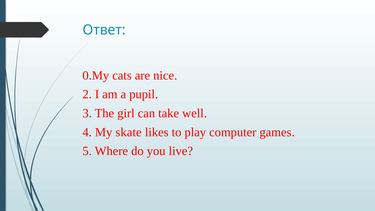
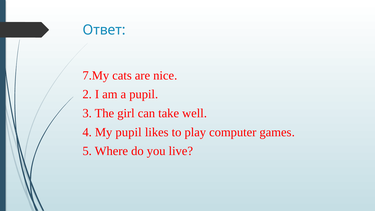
0.My: 0.My -> 7.My (96, 75)
My skate: skate -> pupil (129, 132)
